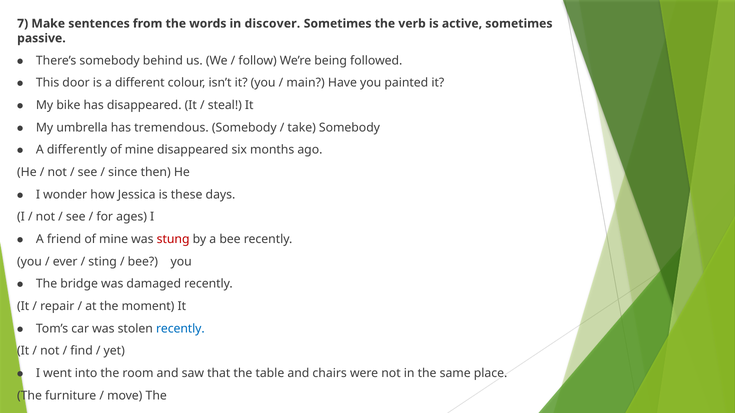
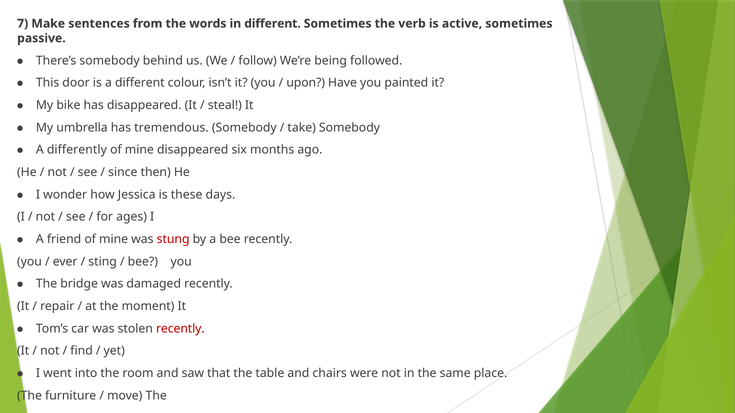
in discover: discover -> different (272, 24)
main: main -> upon (306, 83)
recently colour: blue -> red (180, 329)
